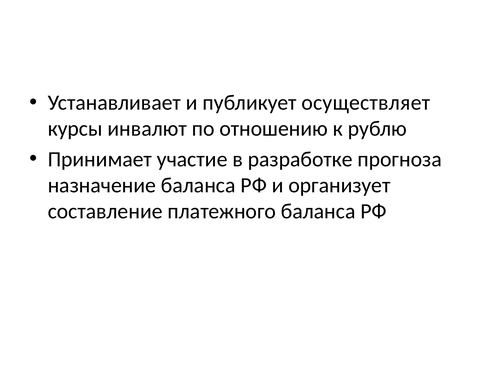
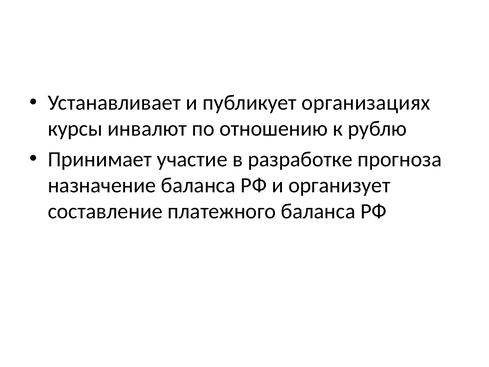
осуществляет: осуществляет -> организациях (366, 103)
